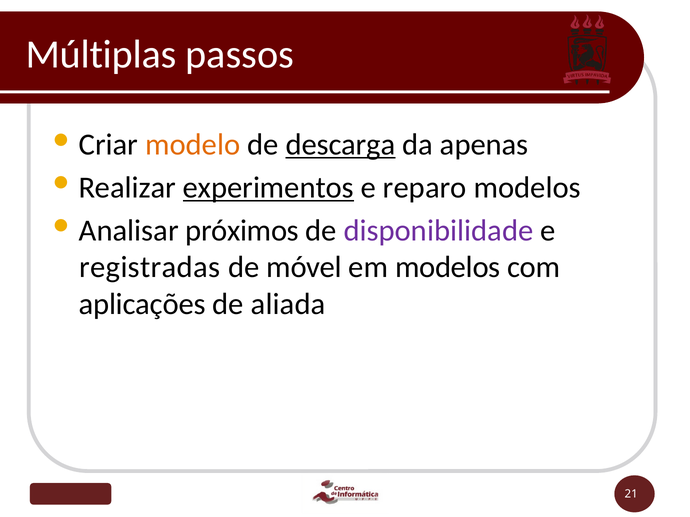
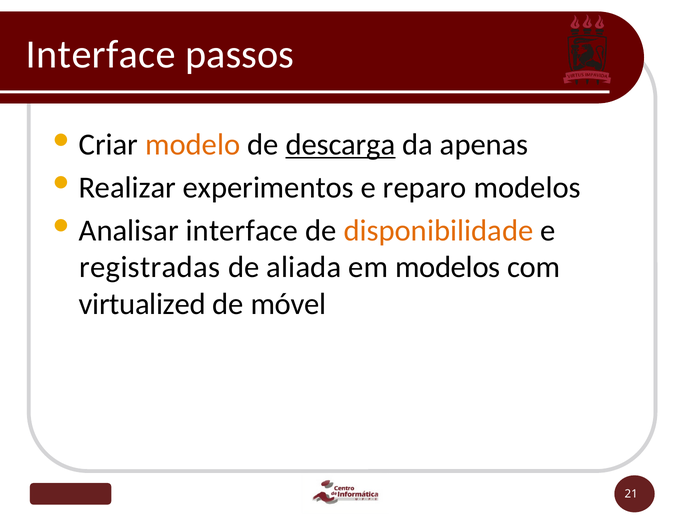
Múltiplas: Múltiplas -> Interface (101, 55)
experimentos underline: present -> none (268, 188)
próximos: próximos -> interface (242, 231)
disponibilidade colour: purple -> orange (438, 231)
móvel: móvel -> aliada (304, 267)
aplicações: aplicações -> virtualized (142, 304)
aliada: aliada -> móvel (288, 304)
